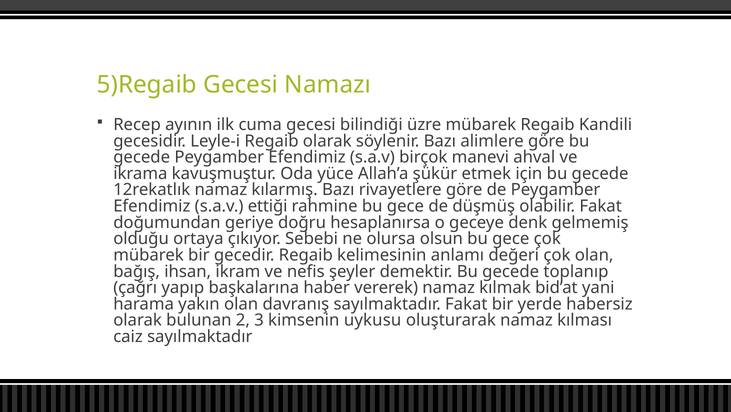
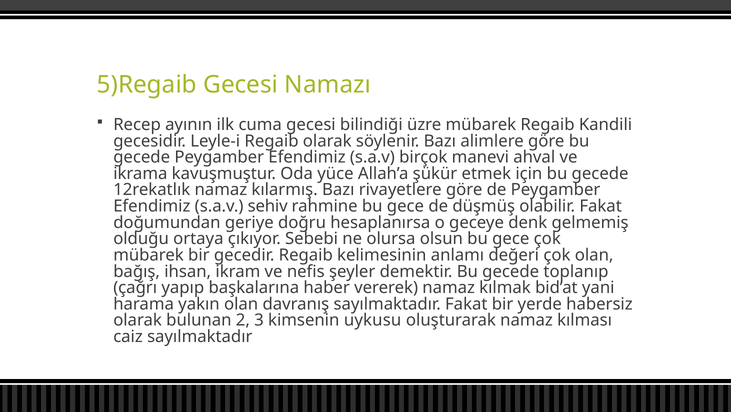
ettiği: ettiği -> sehiv (268, 206)
